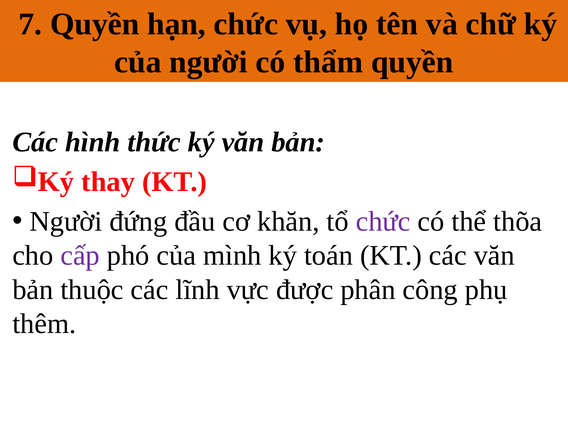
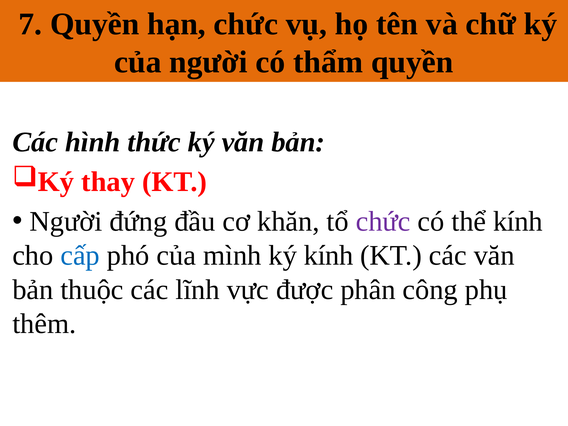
thể thõa: thõa -> kính (518, 221)
cấp colour: purple -> blue (80, 256)
ký toán: toán -> kính (329, 256)
